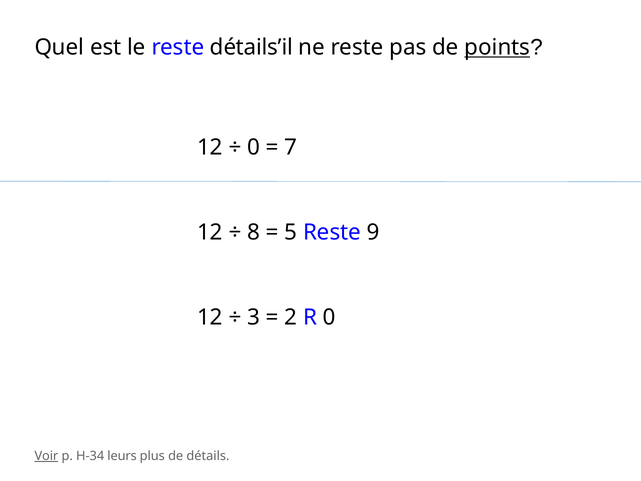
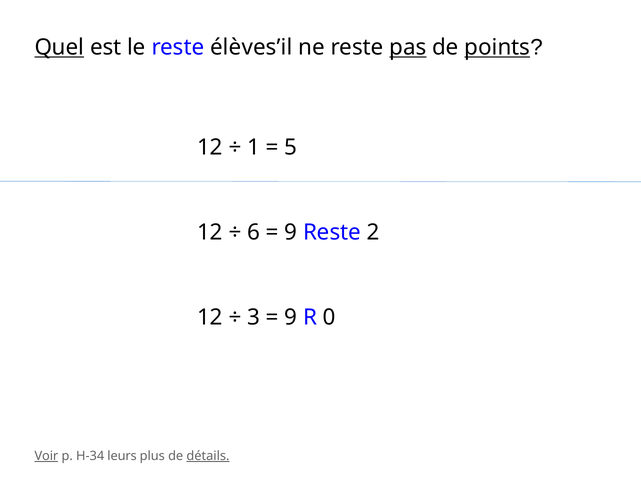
Quel underline: none -> present (59, 47)
détails’il: détails’il -> élèves’il (251, 47)
pas underline: none -> present (408, 47)
0: 0 -> 1 (254, 147)
7: 7 -> 5 (291, 147)
8: 8 -> 6 (254, 232)
5: 5 -> 9 (291, 232)
9: 9 -> 2 (373, 232)
2: 2 -> 9 (291, 317)
détails underline: none -> present (208, 456)
